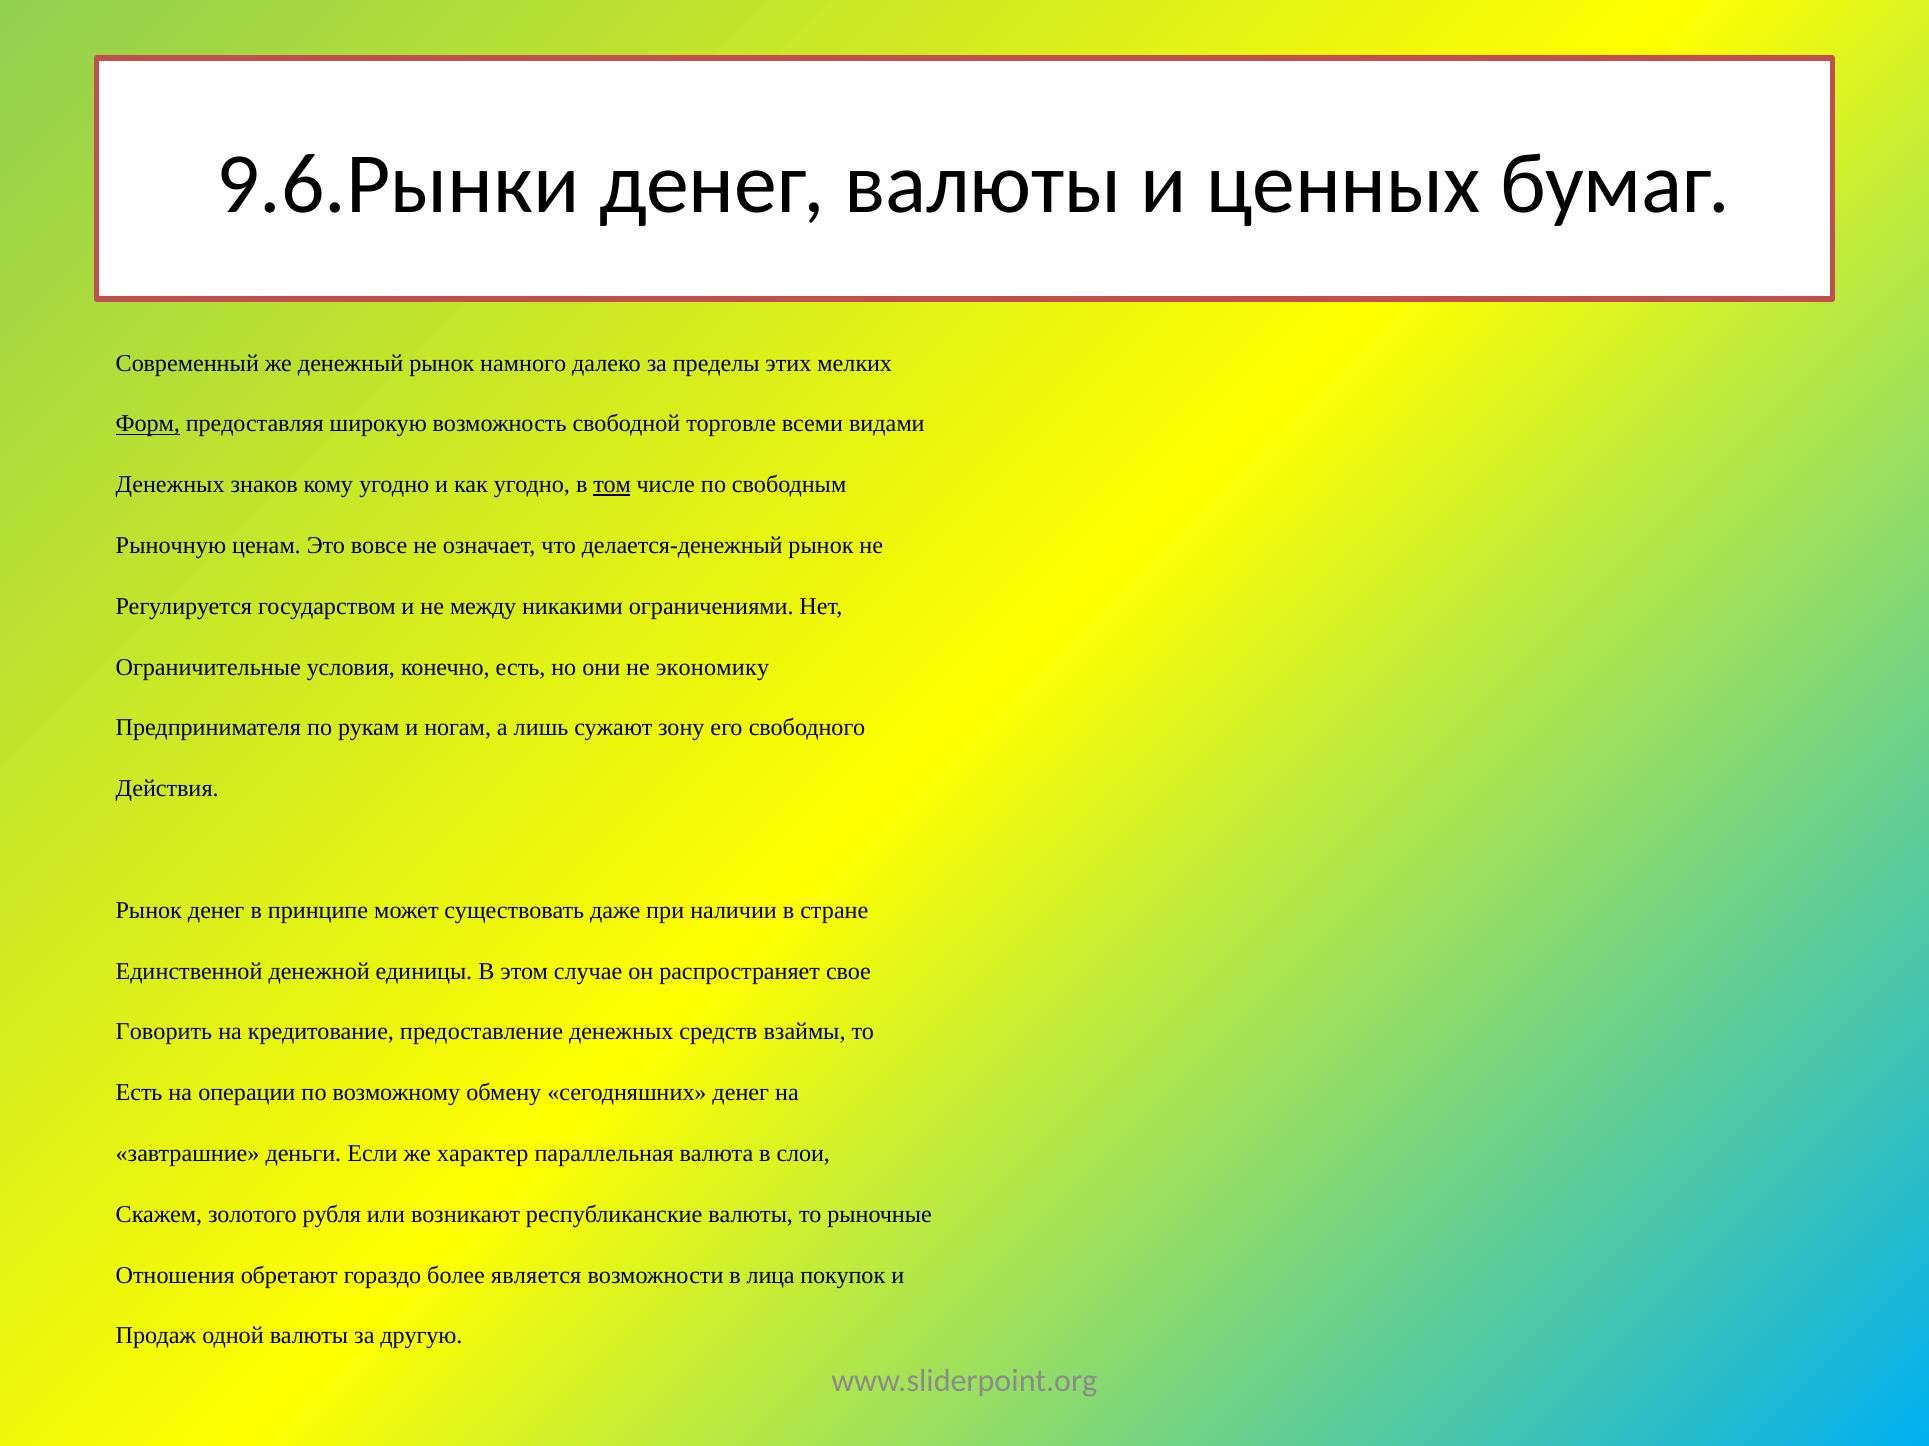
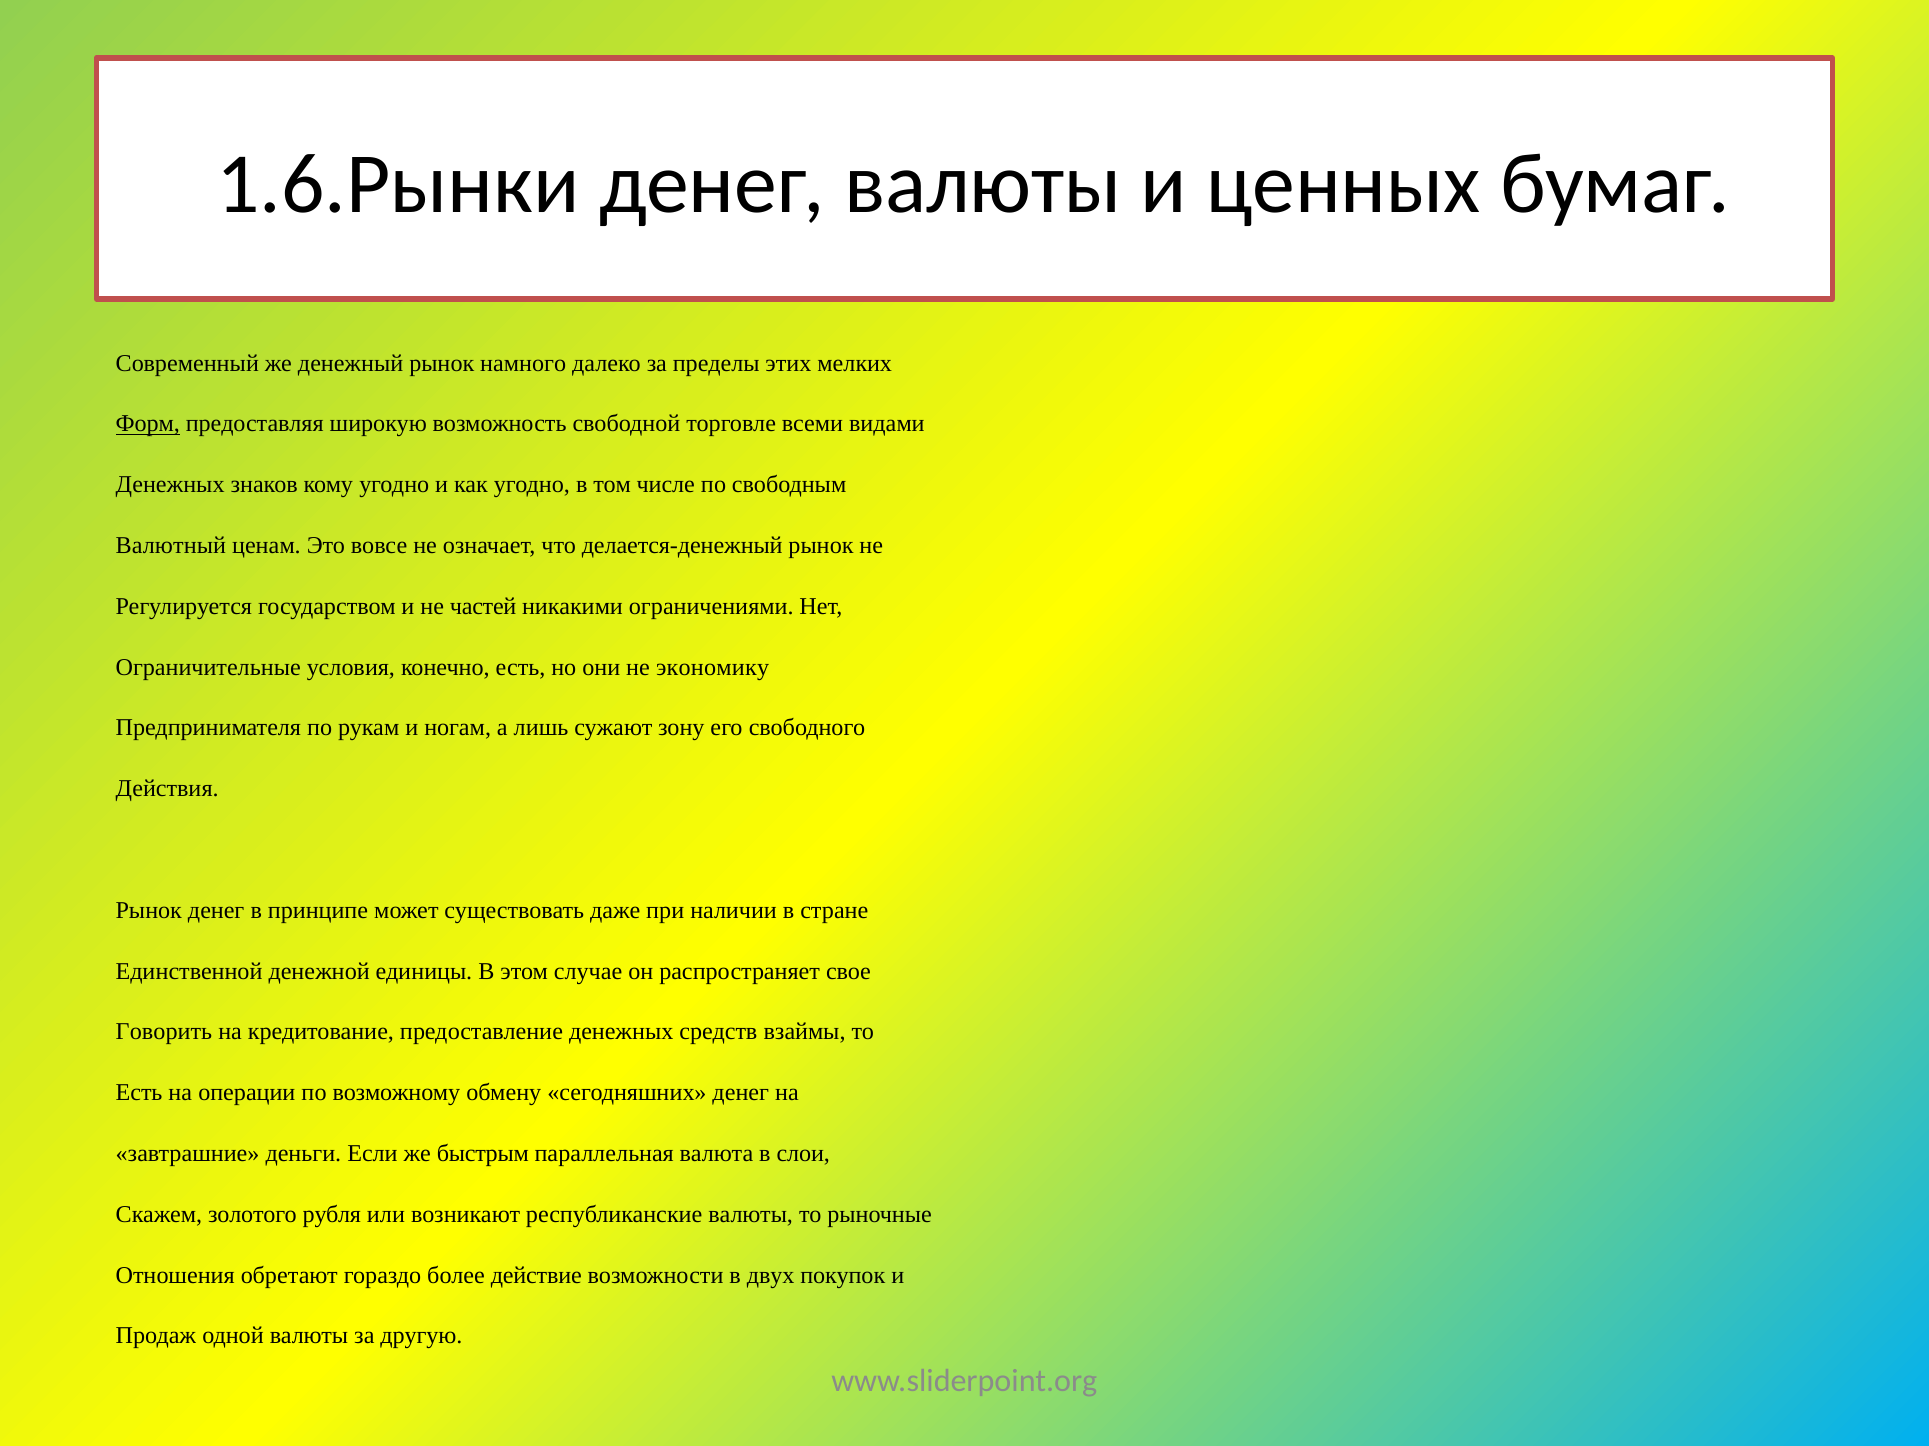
9.6.Рынки: 9.6.Рынки -> 1.6.Рынки (398, 184)
том underline: present -> none (612, 485)
Рыночную: Рыночную -> Валютный (171, 546)
между: между -> частей (483, 607)
характер: характер -> быстрым (483, 1154)
является: является -> действие (536, 1276)
лица: лица -> двух (771, 1276)
